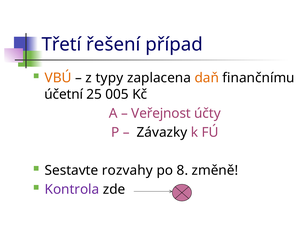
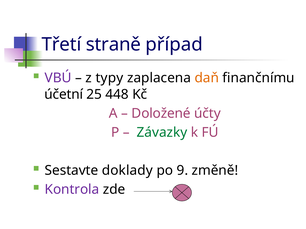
řešení: řešení -> straně (113, 45)
VBÚ colour: orange -> purple (58, 78)
005: 005 -> 448 (117, 94)
Veřejnost: Veřejnost -> Doložené (161, 114)
Závazky colour: black -> green (162, 133)
rozvahy: rozvahy -> doklady (127, 171)
8: 8 -> 9 (182, 171)
